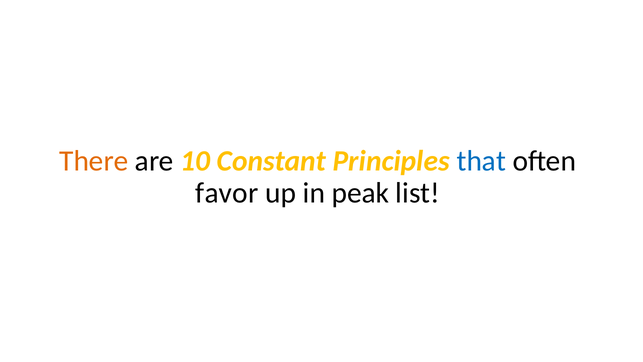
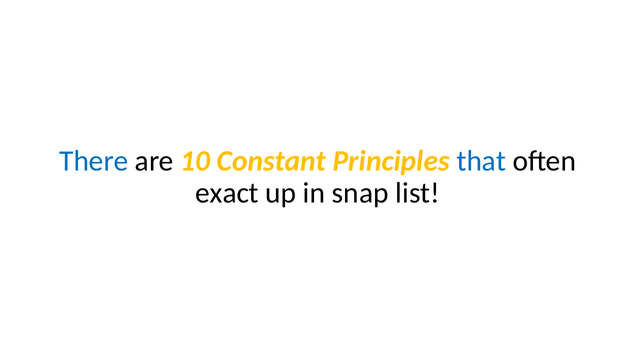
There colour: orange -> blue (94, 161)
favor: favor -> exact (227, 193)
peak: peak -> snap (360, 193)
